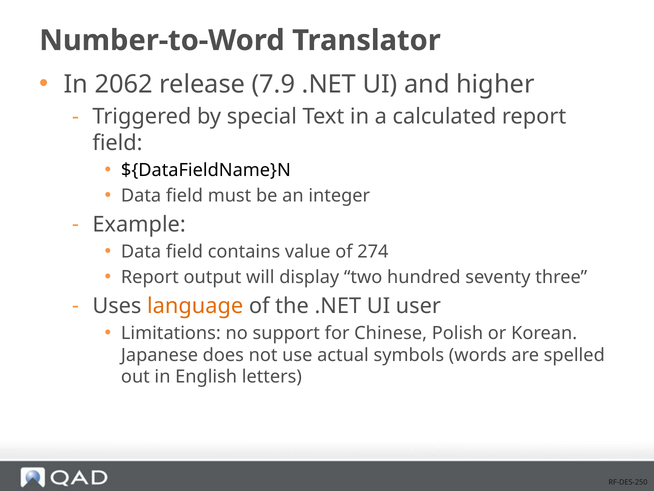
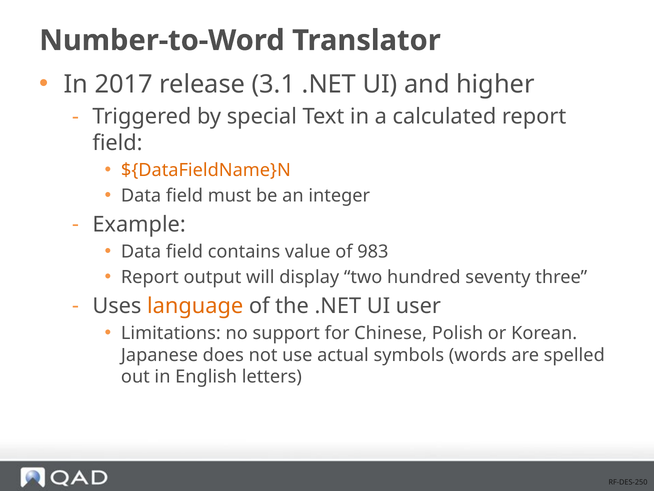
2062: 2062 -> 2017 (124, 84)
7.9: 7.9 -> 3.1 (274, 84)
${DataFieldName}N colour: black -> orange (206, 170)
274: 274 -> 983 (373, 251)
